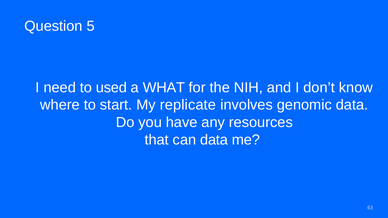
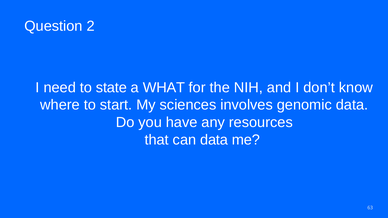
5: 5 -> 2 (91, 26)
used: used -> state (111, 88)
replicate: replicate -> sciences (188, 105)
